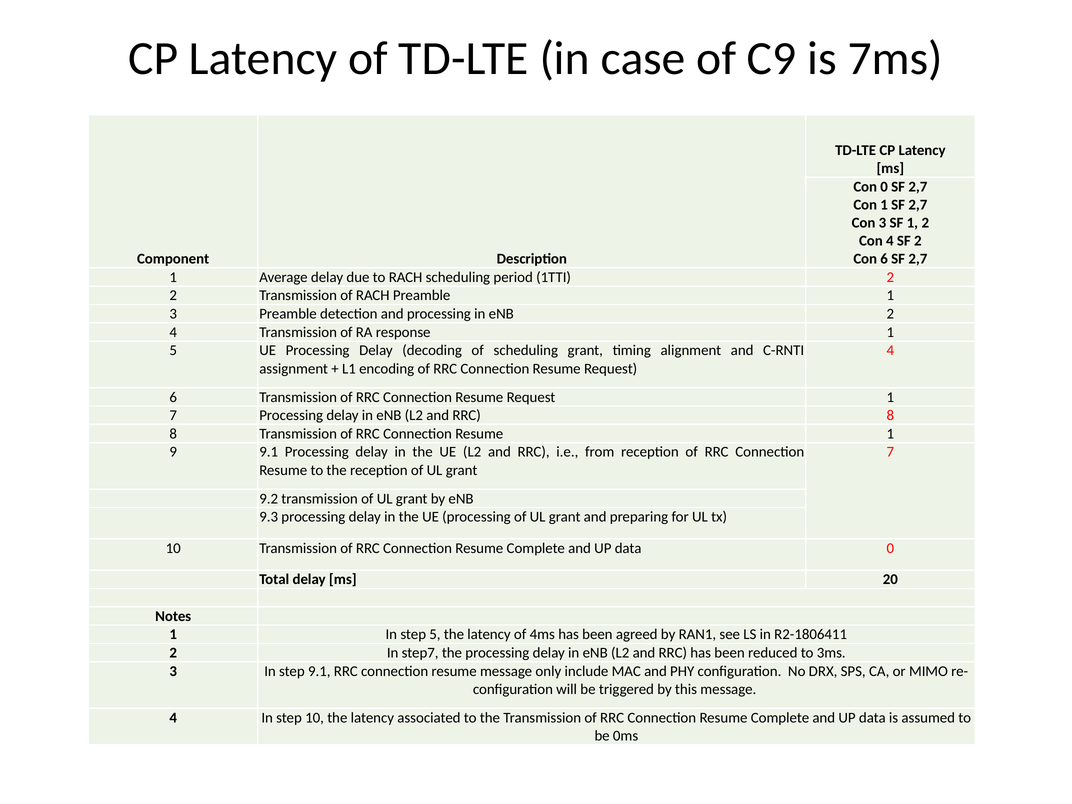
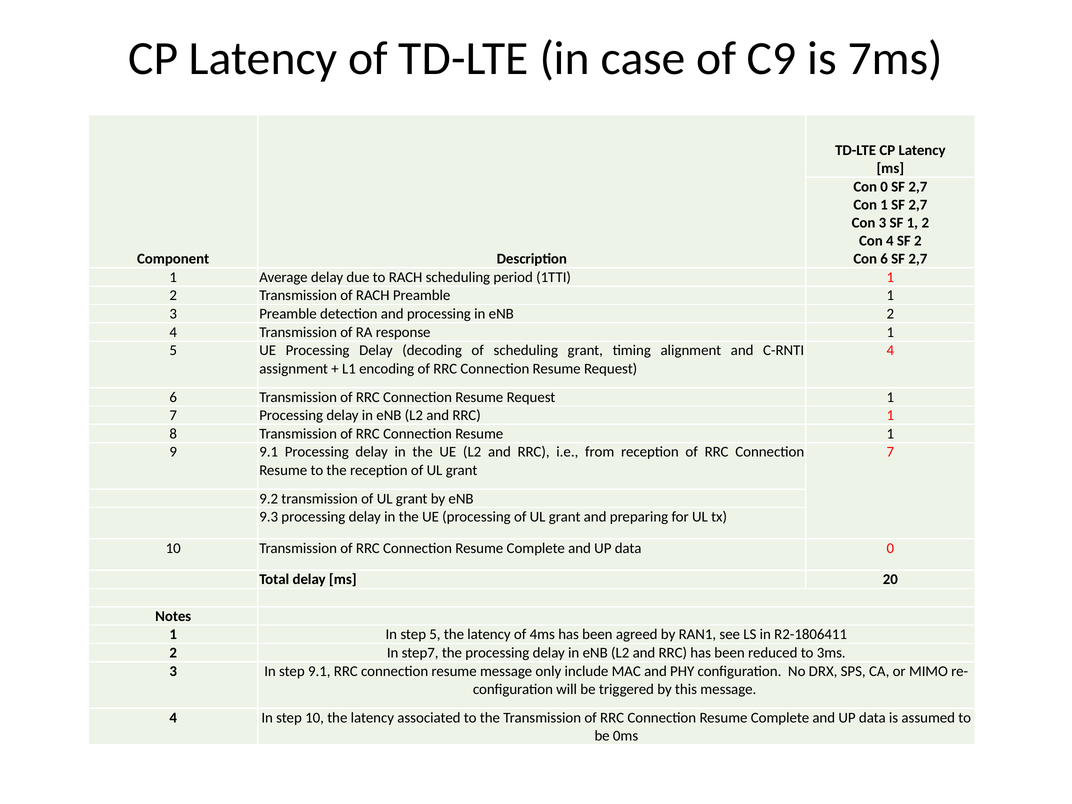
1TTI 2: 2 -> 1 (890, 277)
RRC 8: 8 -> 1 (890, 415)
